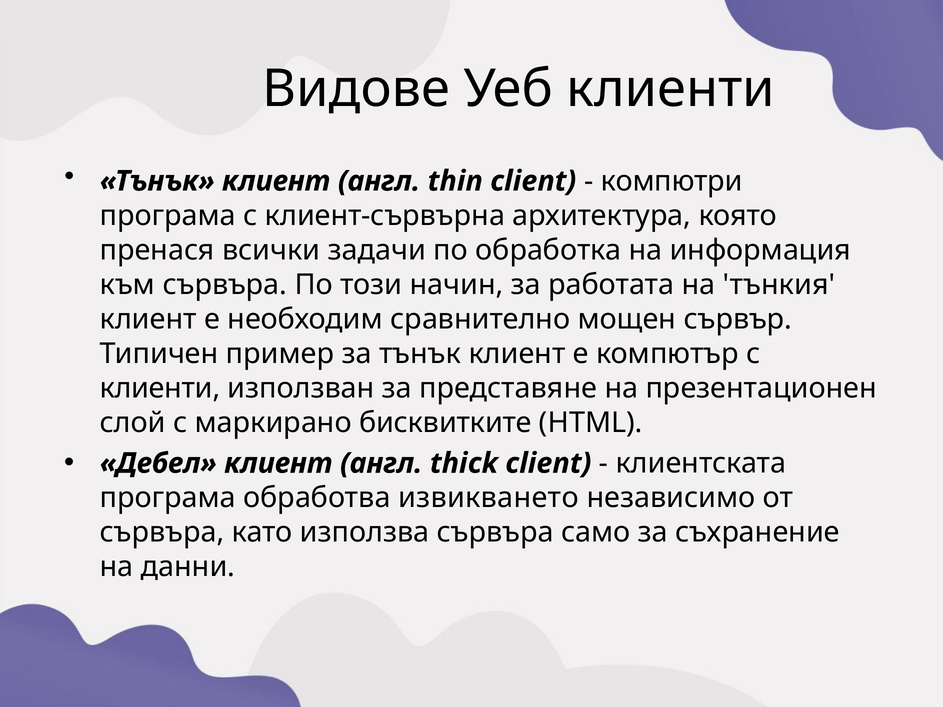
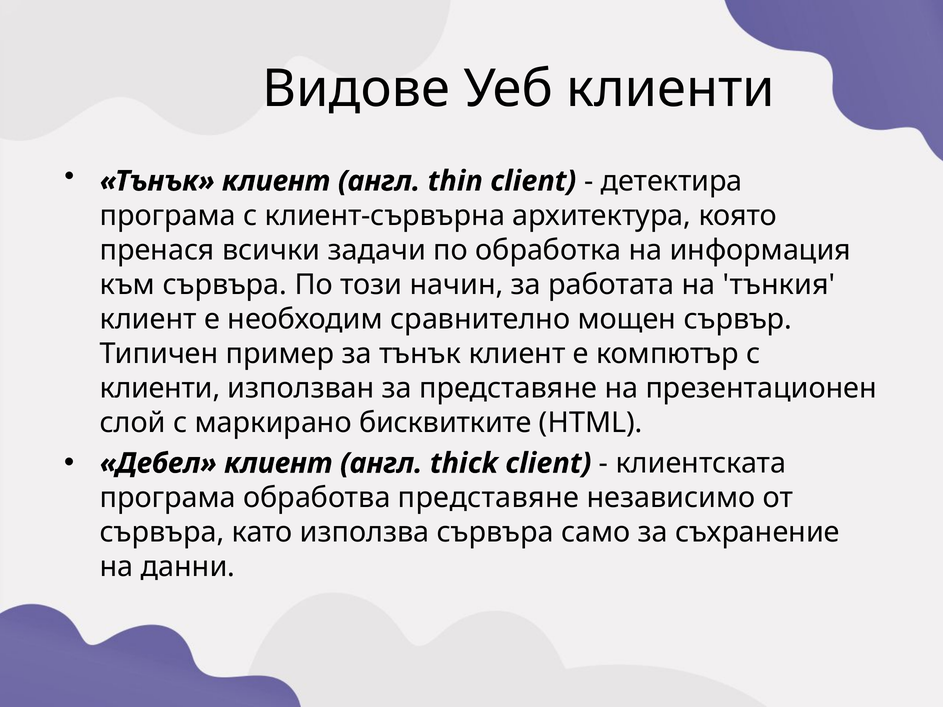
компютри: компютри -> детектира (672, 181)
обработва извикването: извикването -> представяне (488, 498)
